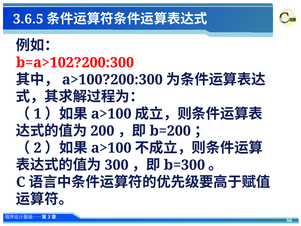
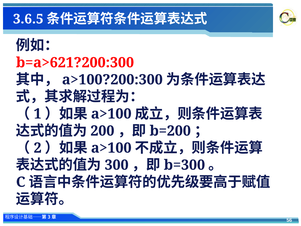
b=a>102?200:300: b=a>102?200:300 -> b=a>621?200:300 (75, 63)
